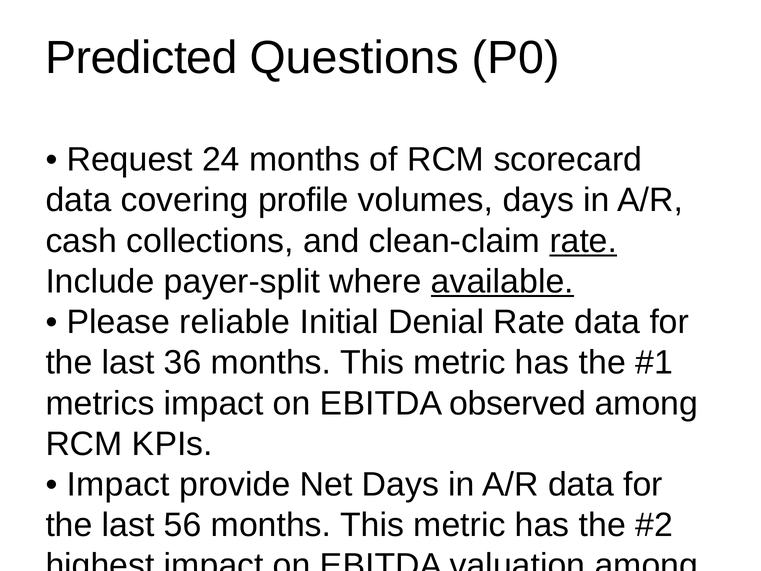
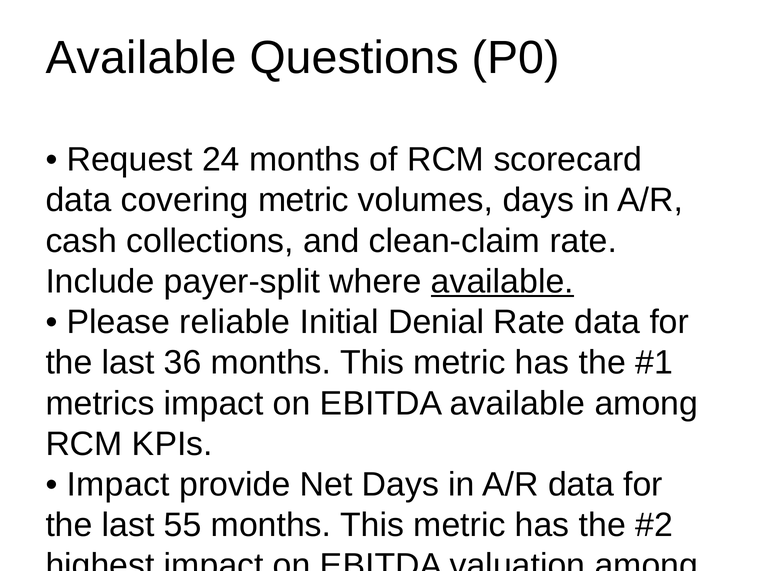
Predicted: Predicted -> Available (141, 58)
covering profile: profile -> metric (303, 200)
rate underline: present -> none (583, 241)
EBITDA observed: observed -> available (517, 403)
56: 56 -> 55 (183, 525)
